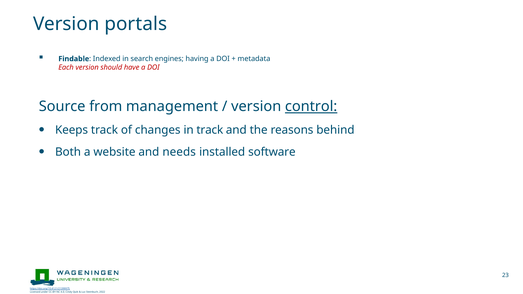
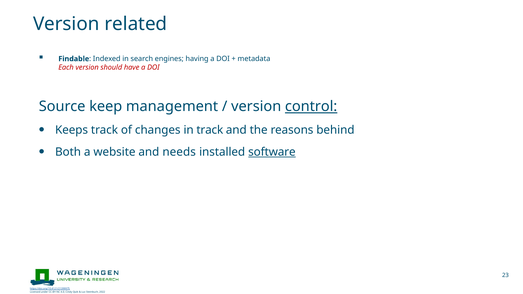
portals: portals -> related (136, 24)
from: from -> keep (106, 107)
software underline: none -> present (272, 152)
